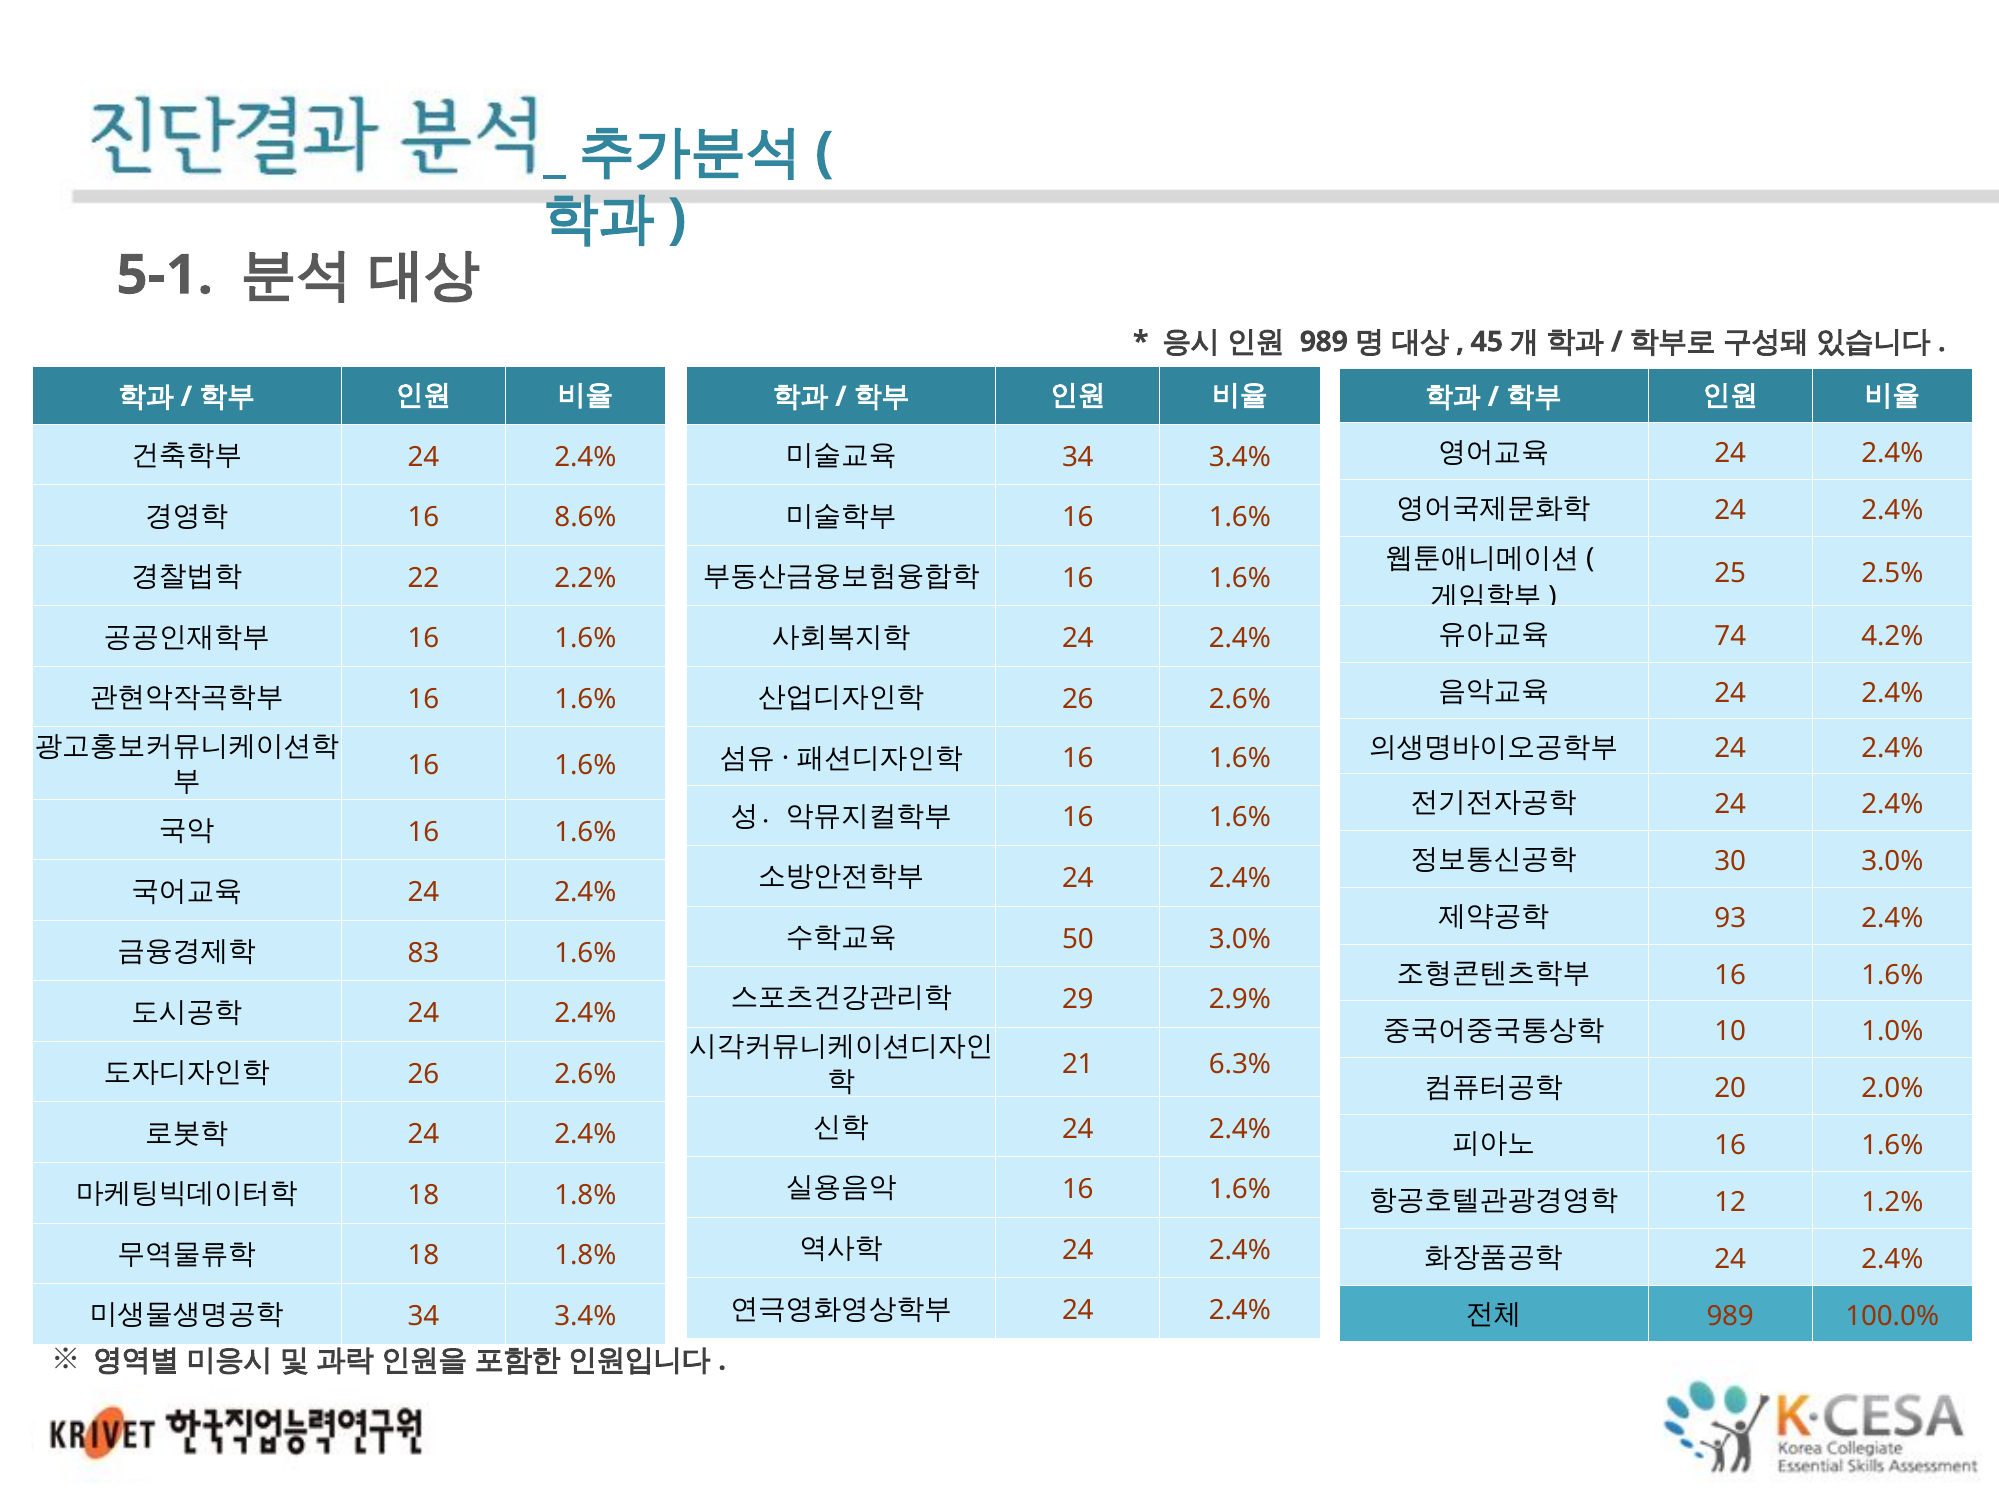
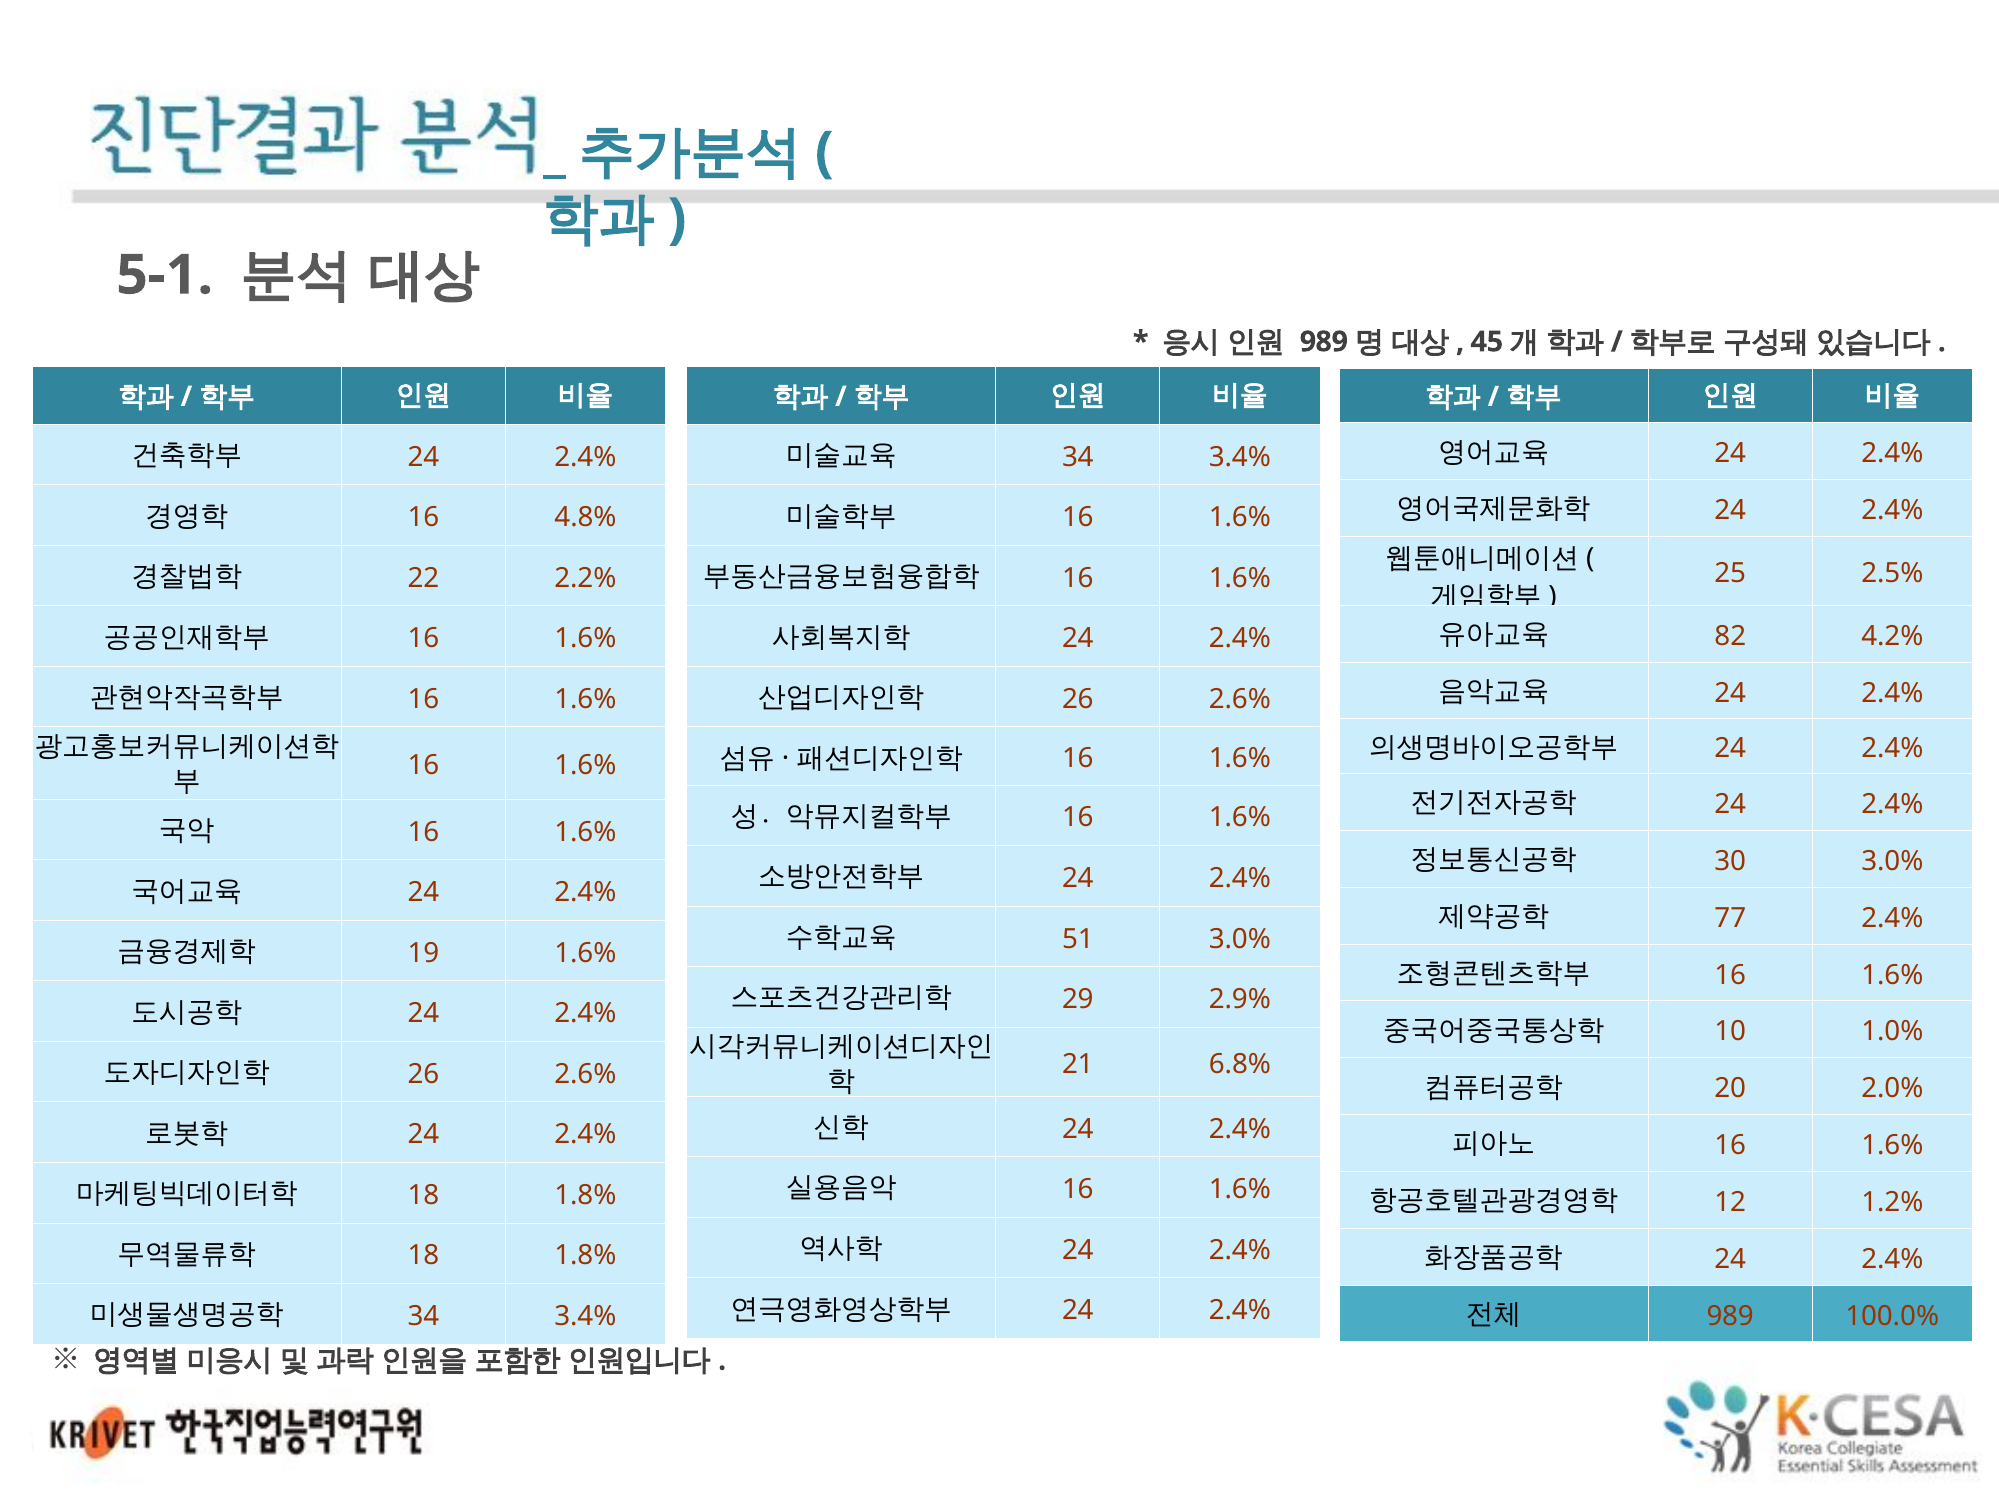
8.6%: 8.6% -> 4.8% (585, 517)
74: 74 -> 82 (1730, 636)
93: 93 -> 77 (1730, 918)
50: 50 -> 51 (1078, 938)
83: 83 -> 19 (423, 953)
6.3%: 6.3% -> 6.8% (1240, 1064)
